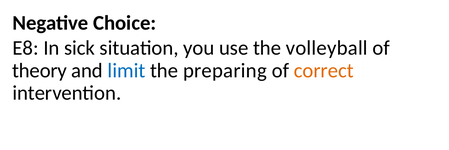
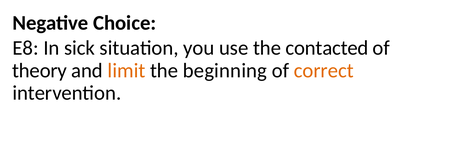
volleyball: volleyball -> contacted (327, 48)
limit colour: blue -> orange (126, 70)
preparing: preparing -> beginning (225, 70)
